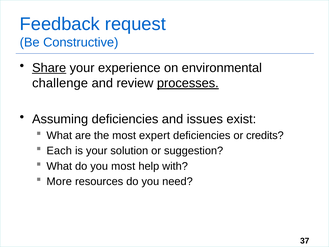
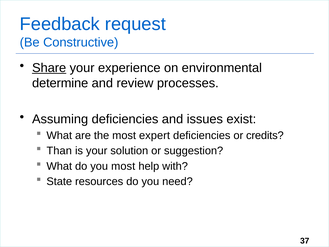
challenge: challenge -> determine (60, 83)
processes underline: present -> none (188, 83)
Each: Each -> Than (59, 151)
More: More -> State (59, 181)
